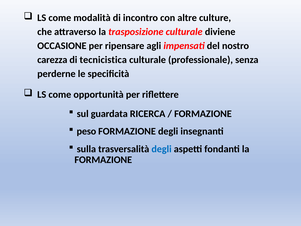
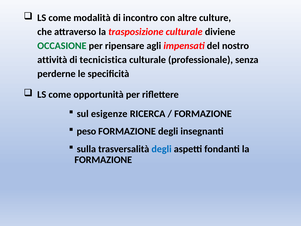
OCCASIONE colour: black -> green (62, 46)
carezza: carezza -> attività (52, 60)
guardata: guardata -> esigenze (109, 114)
